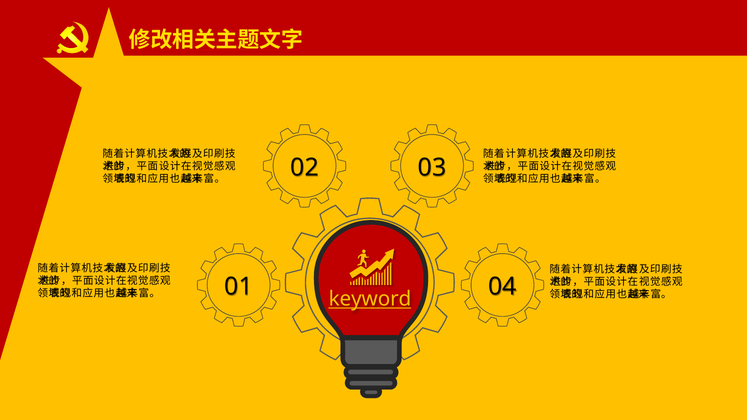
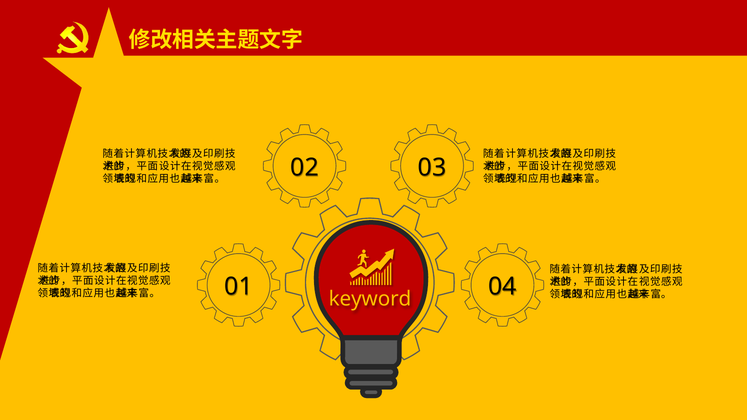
keyword underline: present -> none (370, 299)
